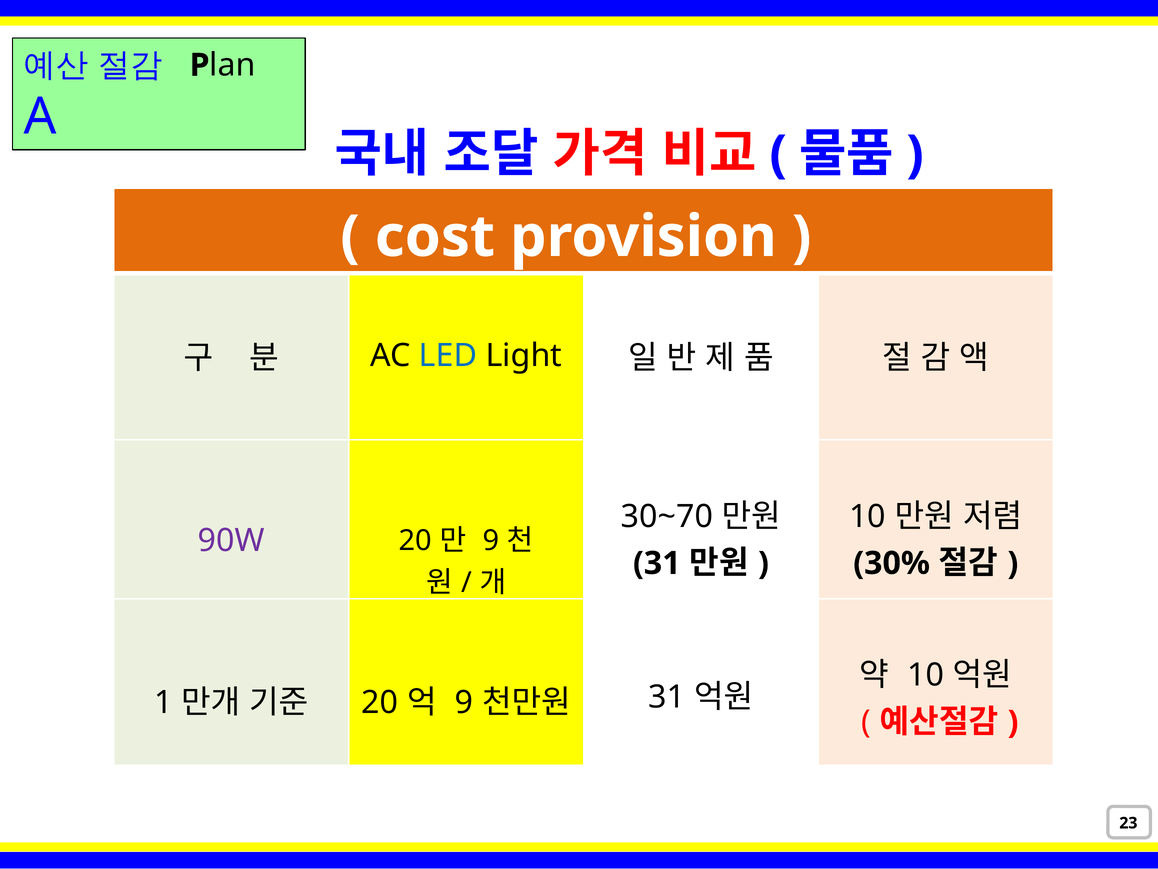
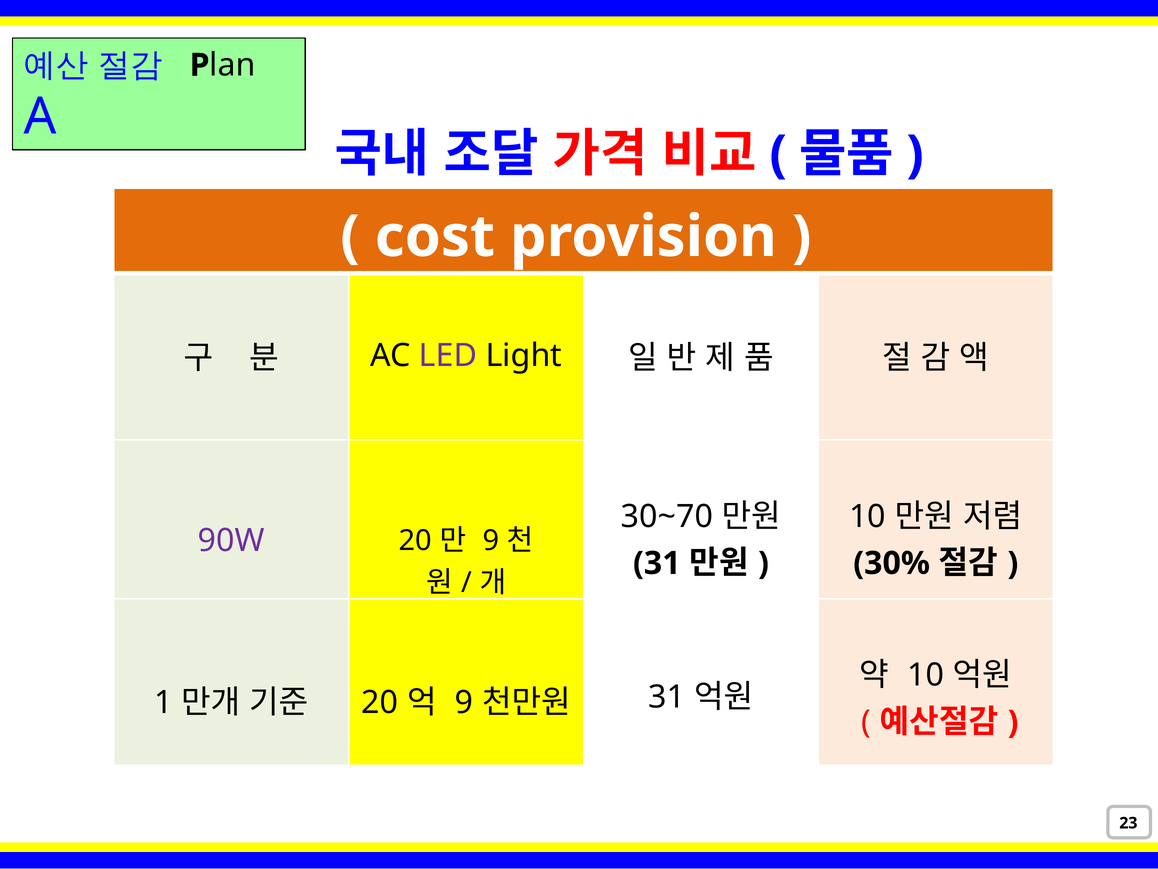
LED colour: blue -> purple (448, 355)
